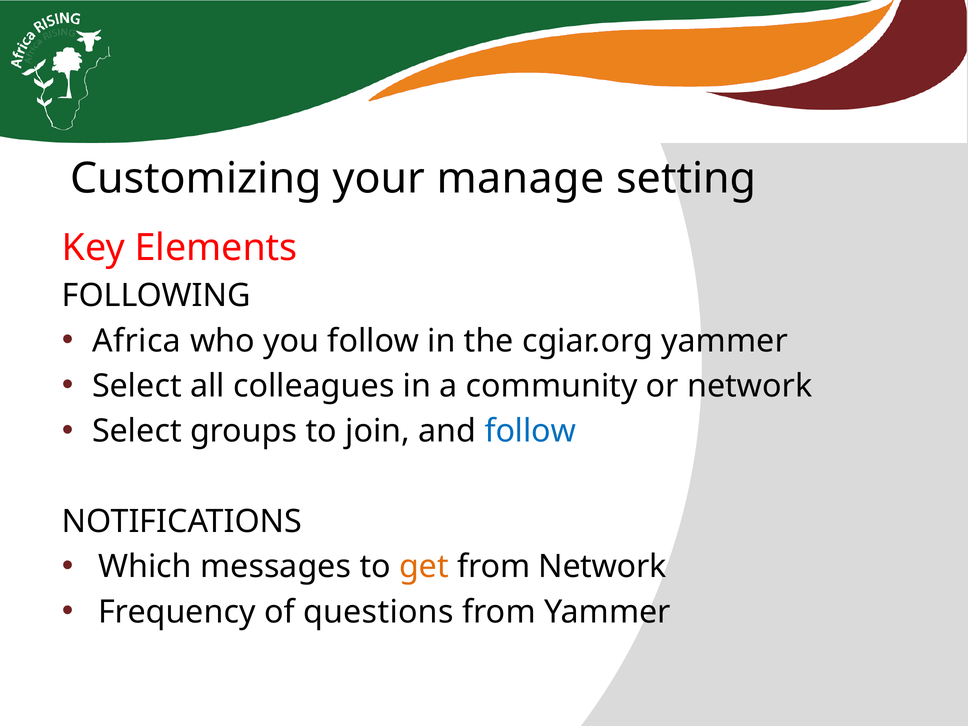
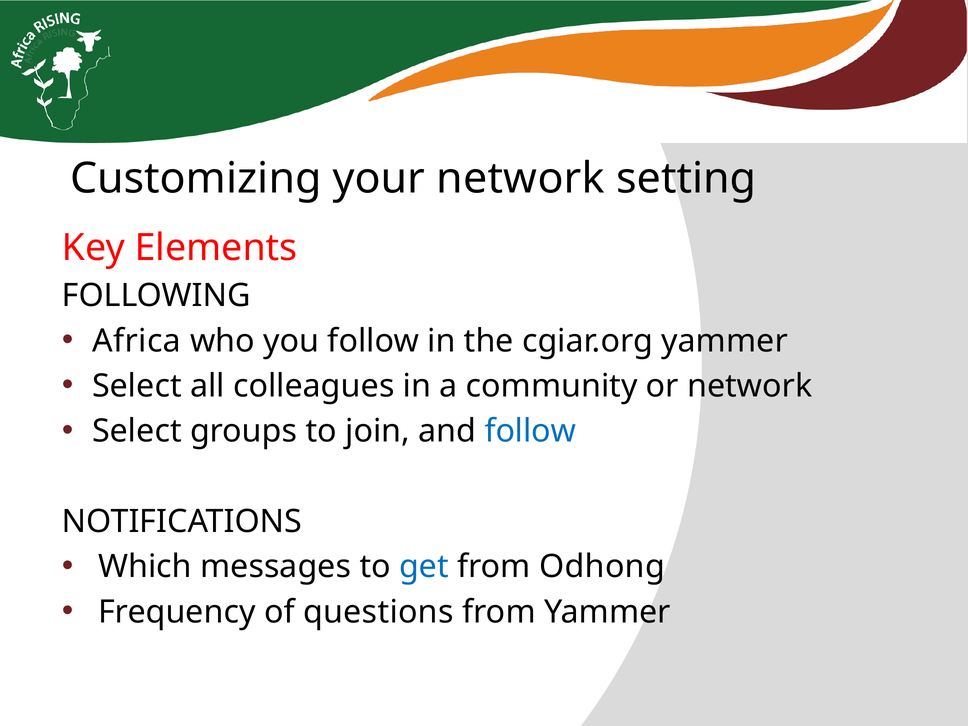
your manage: manage -> network (521, 179)
get colour: orange -> blue (424, 567)
from Network: Network -> Odhong (602, 567)
